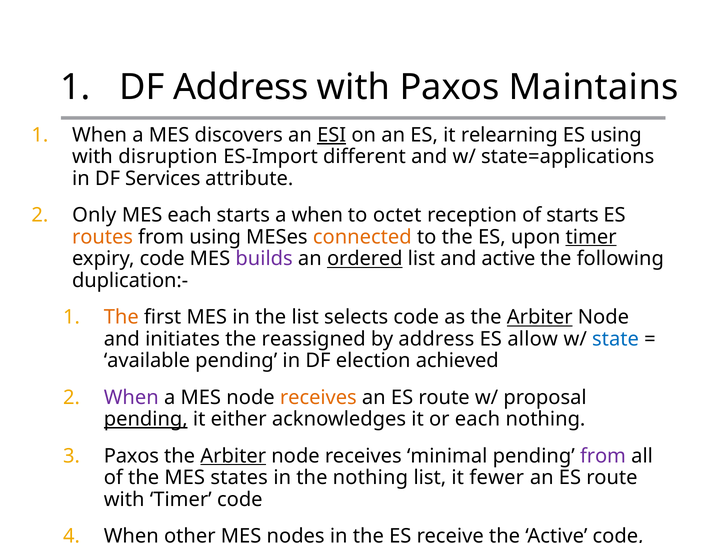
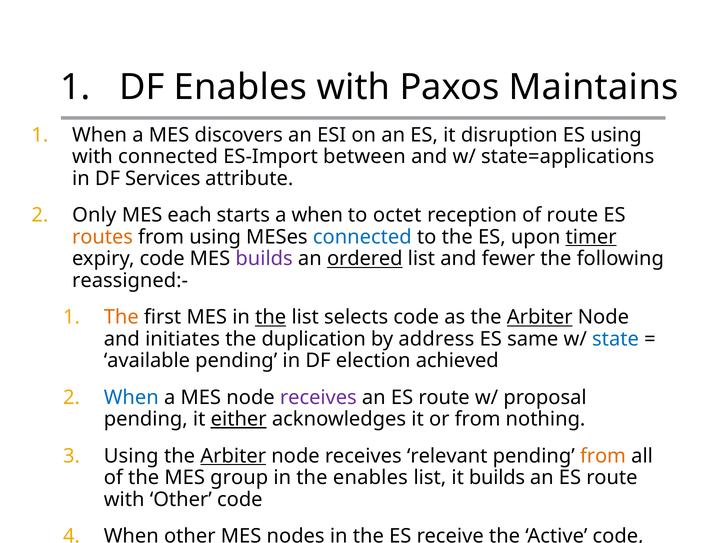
DF Address: Address -> Enables (240, 87)
ESI underline: present -> none (332, 135)
relearning: relearning -> disruption (509, 135)
with disruption: disruption -> connected (168, 157)
different: different -> between (364, 157)
of starts: starts -> route (572, 215)
connected colour: orange -> blue (362, 237)
and active: active -> fewer (508, 259)
duplication:-: duplication:- -> reassigned:- (130, 280)
the underline: none -> present (271, 317)
reassigned: reassigned -> duplication (314, 339)
allow: allow -> same (533, 339)
When colour: purple -> blue (131, 397)
receives colour: orange -> purple (318, 397)
pending underline: present -> none (146, 419)
either underline: none -> present (239, 419)
or each: each -> from (478, 419)
Paxos: Paxos -> Using (131, 456)
minimal: minimal -> relevant (447, 456)
from colour: purple -> orange (603, 456)
states: states -> group (239, 478)
the nothing: nothing -> enables (370, 478)
it fewer: fewer -> builds (497, 478)
with Timer: Timer -> Other (181, 499)
